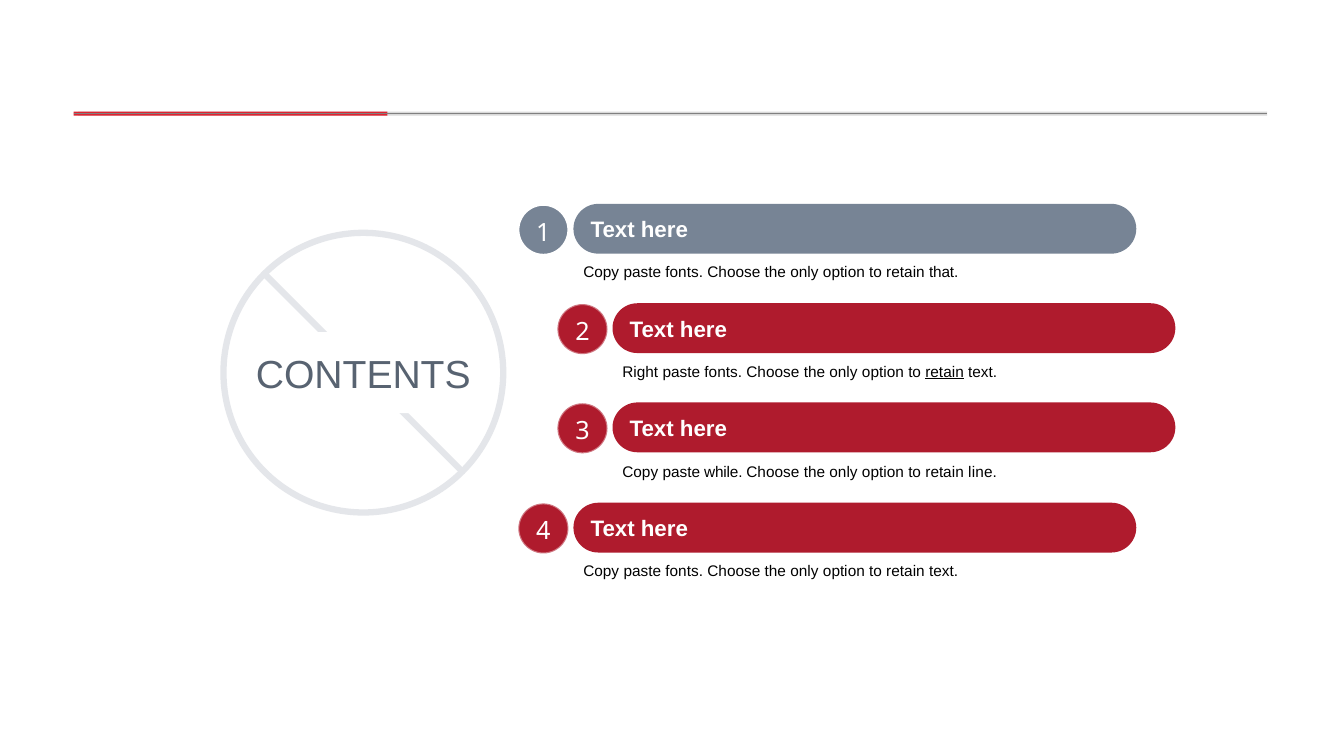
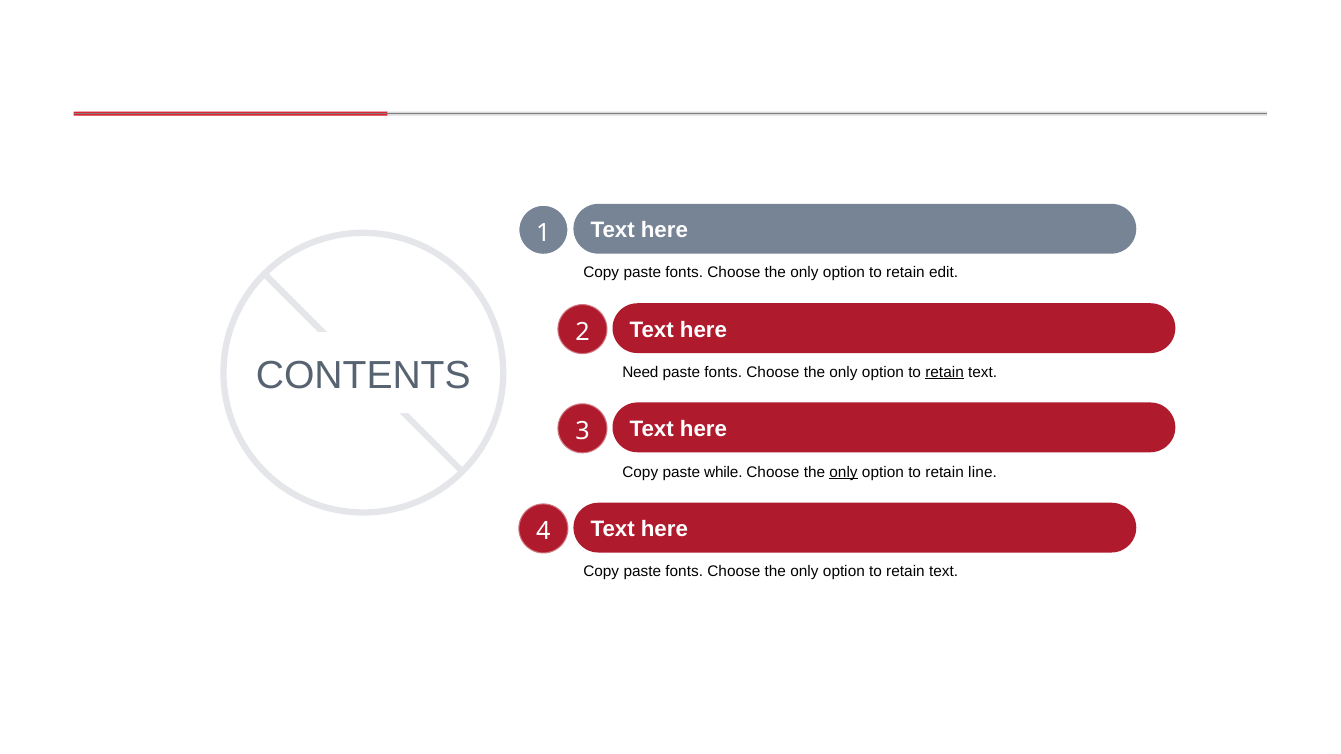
that: that -> edit (944, 273)
Right: Right -> Need (640, 372)
only underline: none -> present (844, 472)
